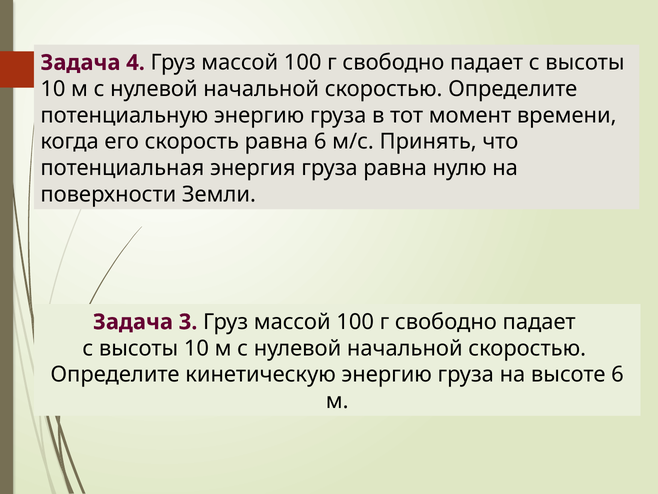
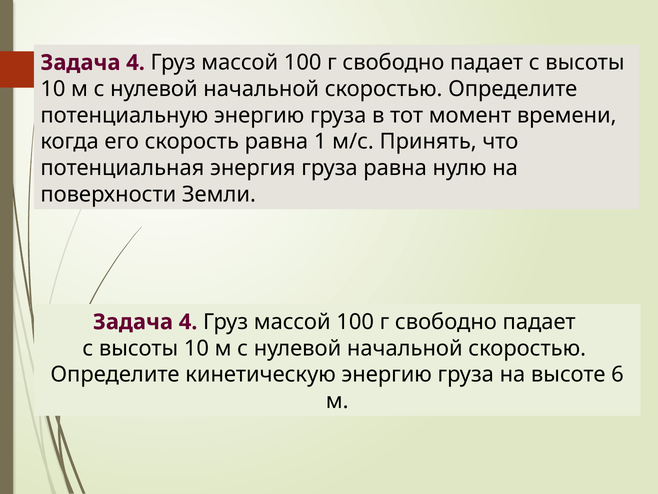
равна 6: 6 -> 1 (320, 142)
3: 3 -> 4 (188, 322)
